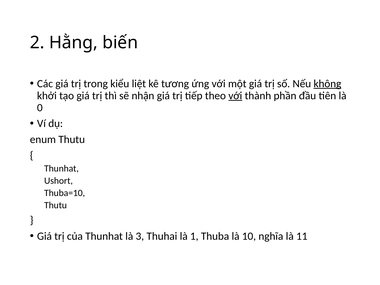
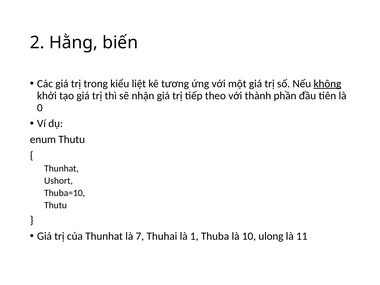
với underline: present -> none (235, 96)
3: 3 -> 7 (140, 236)
nghĩa: nghĩa -> ulong (271, 236)
